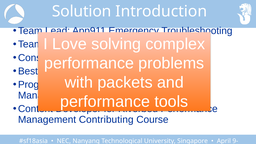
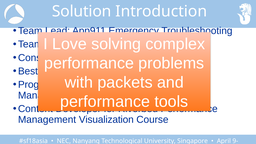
Contributing: Contributing -> Visualization (106, 120)
